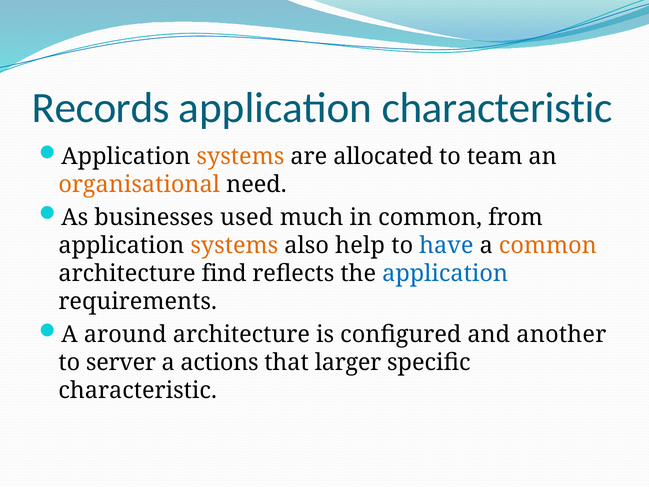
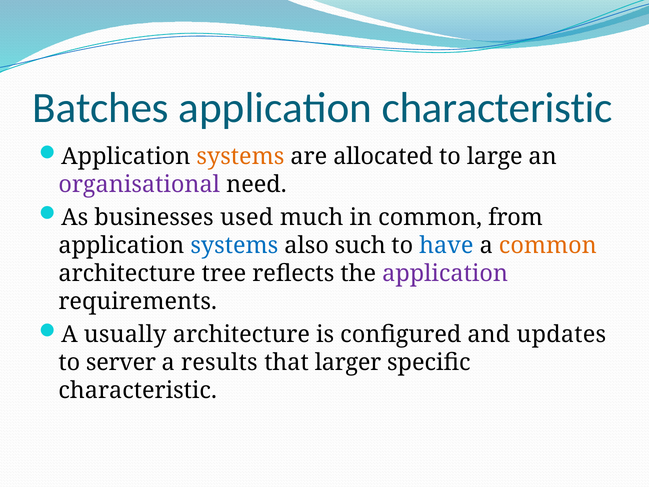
Records: Records -> Batches (101, 108)
team: team -> large (495, 156)
organisational colour: orange -> purple (139, 184)
systems colour: orange -> blue (234, 245)
help: help -> such (360, 245)
find: find -> tree (224, 273)
application colour: blue -> purple (445, 273)
around: around -> usually (125, 334)
another: another -> updates (561, 334)
actions: actions -> results (219, 362)
